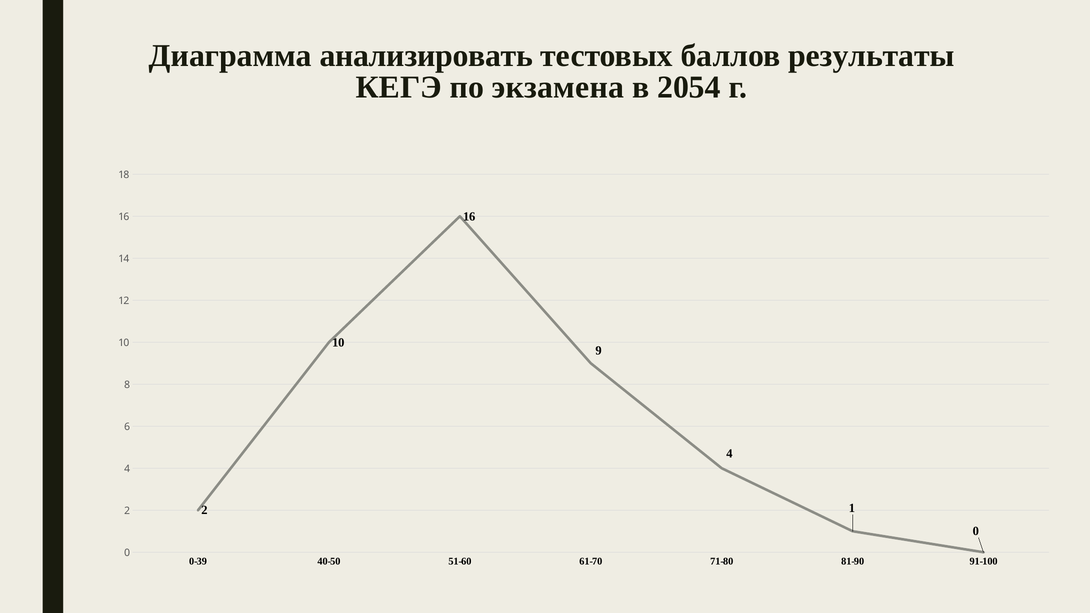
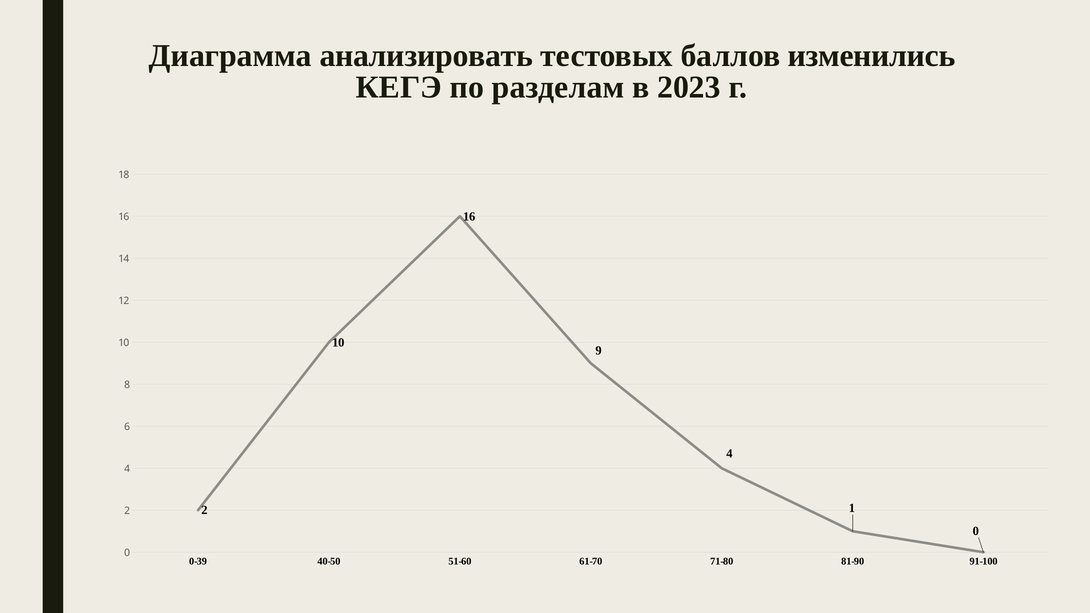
результаты: результаты -> изменились (872, 56)
экзамена: экзамена -> разделам (558, 87)
2054: 2054 -> 2023 (689, 87)
